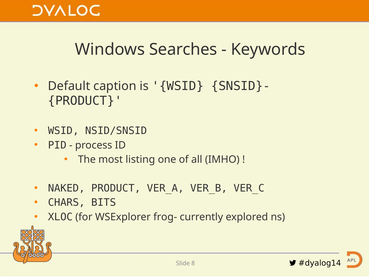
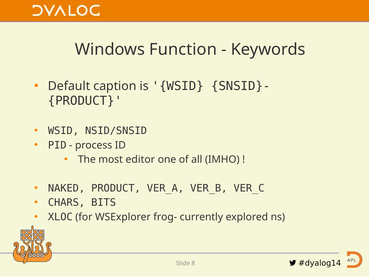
Searches: Searches -> Function (183, 49)
listing: listing -> editor (140, 159)
